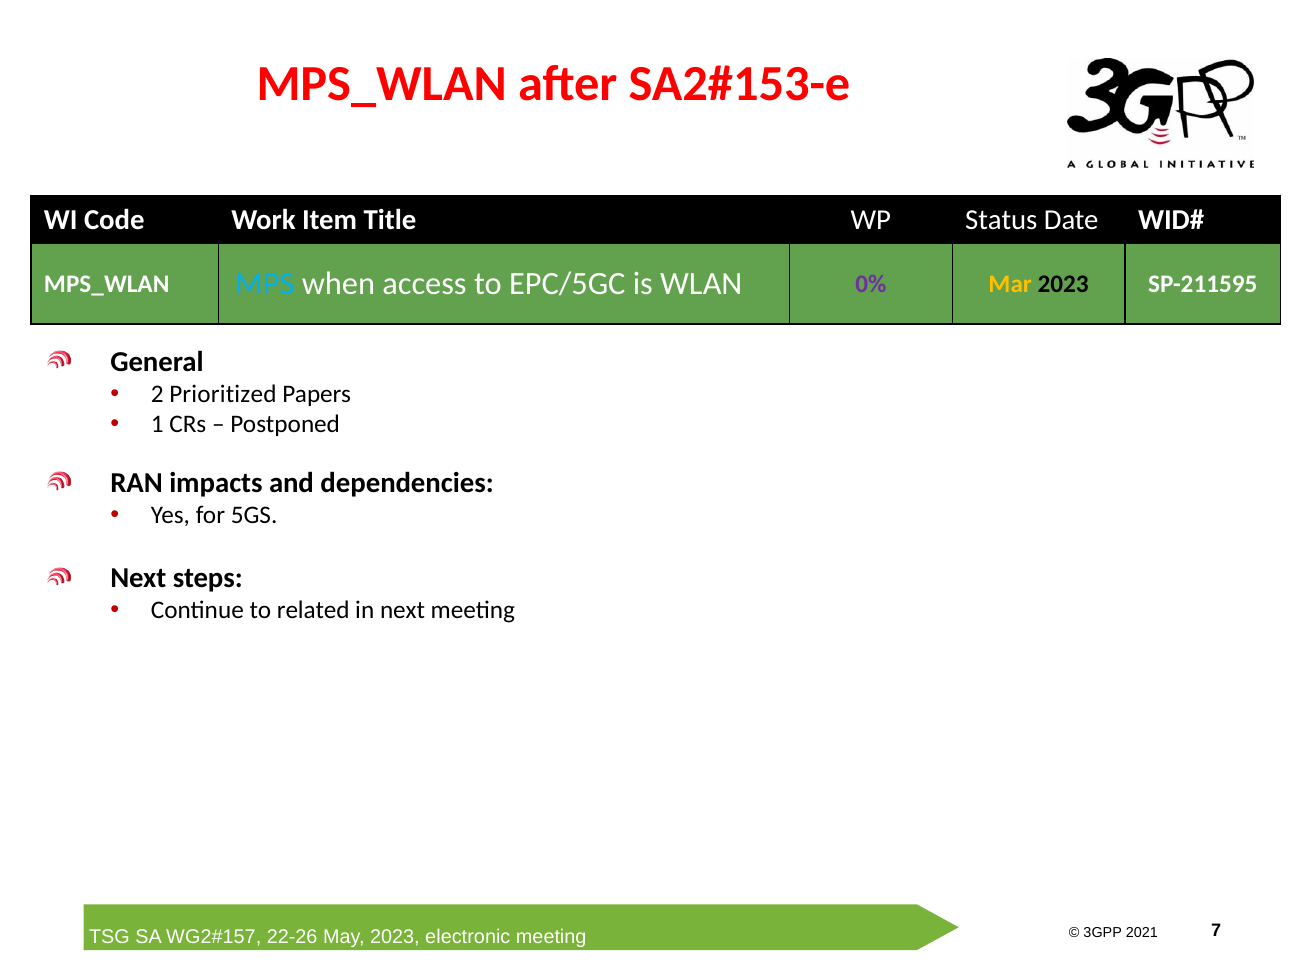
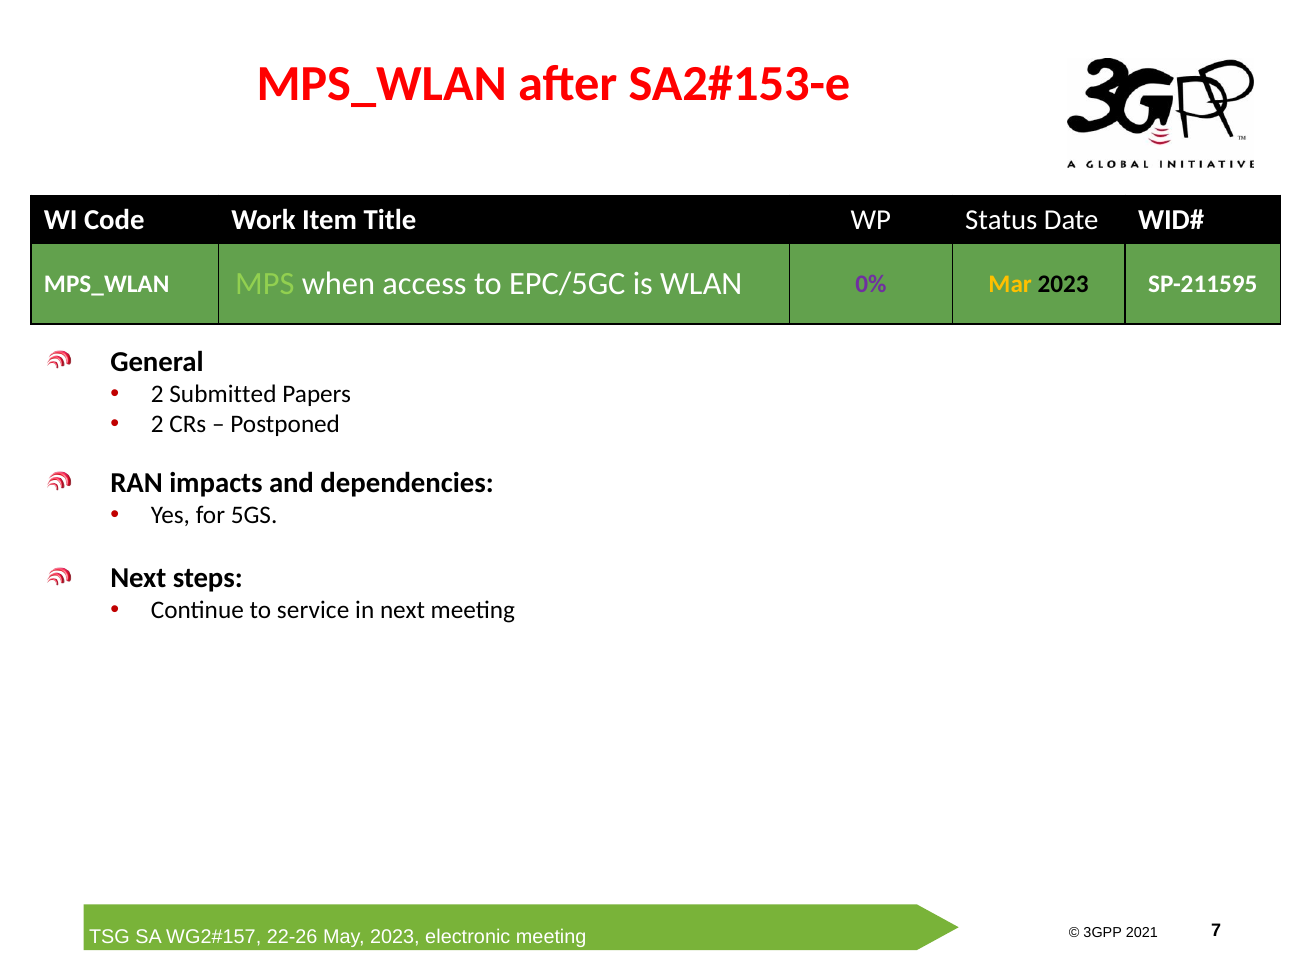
MPS colour: light blue -> light green (265, 284)
Prioritized: Prioritized -> Submitted (223, 394)
1: 1 -> 2 (157, 424)
related: related -> service (313, 610)
